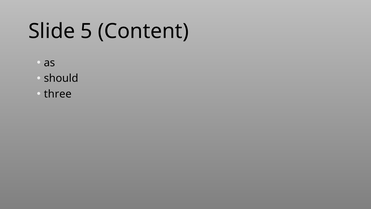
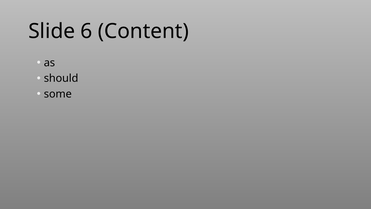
5: 5 -> 6 (86, 31)
three: three -> some (58, 94)
